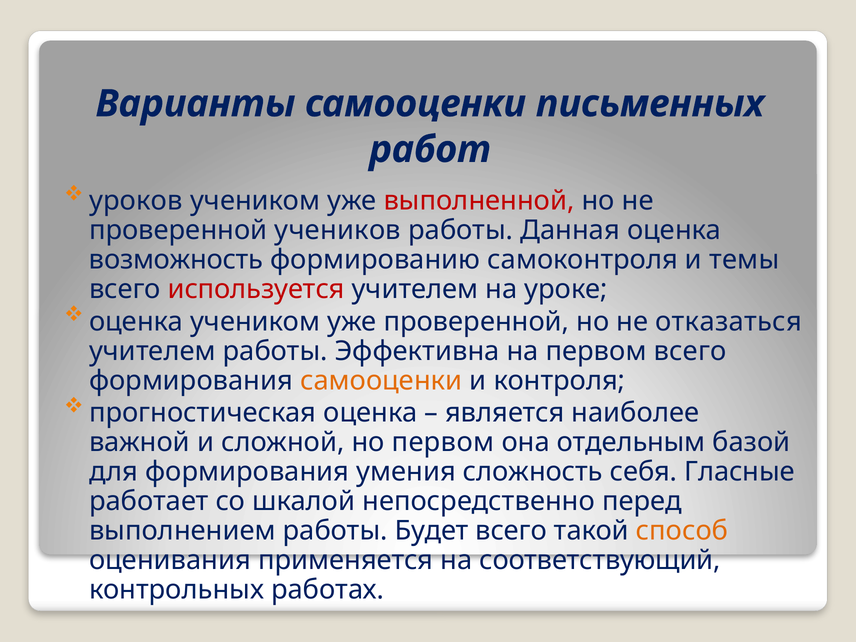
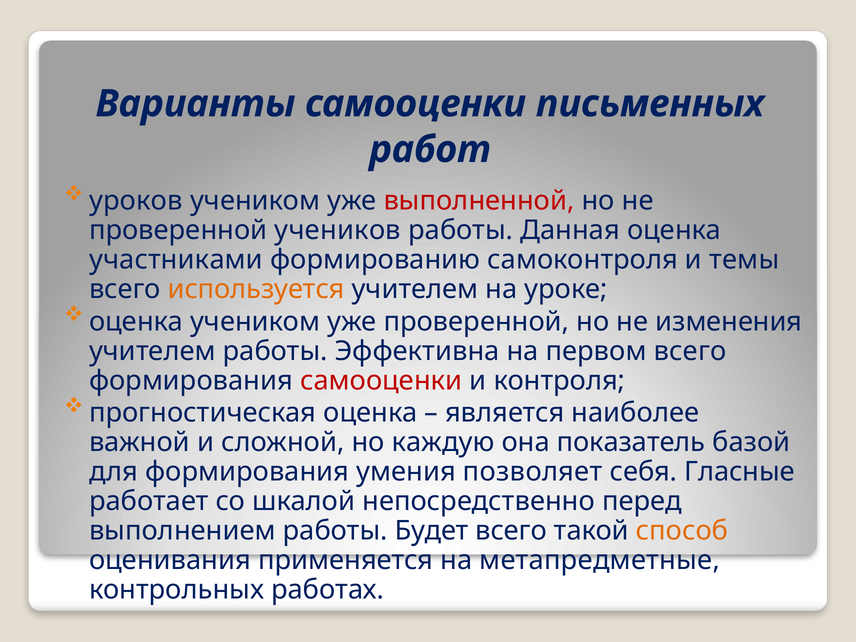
возможность: возможность -> участниками (176, 260)
используется colour: red -> orange (256, 289)
отказаться: отказаться -> изменения (729, 321)
самооценки colour: orange -> red (381, 381)
но первом: первом -> каждую (443, 442)
отдельным: отдельным -> показатель (631, 442)
сложность: сложность -> позволяет (533, 472)
соответствующий: соответствующий -> метапредметные (600, 560)
